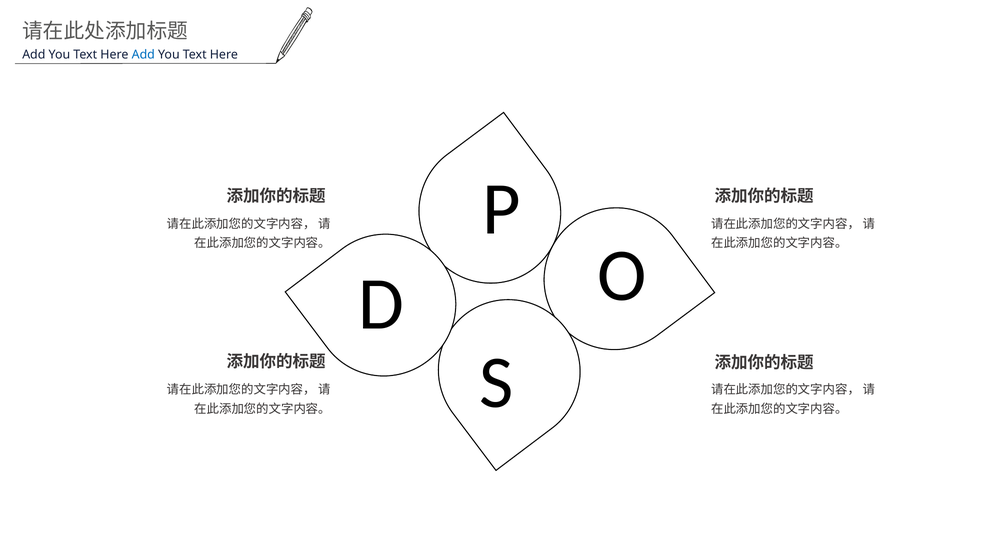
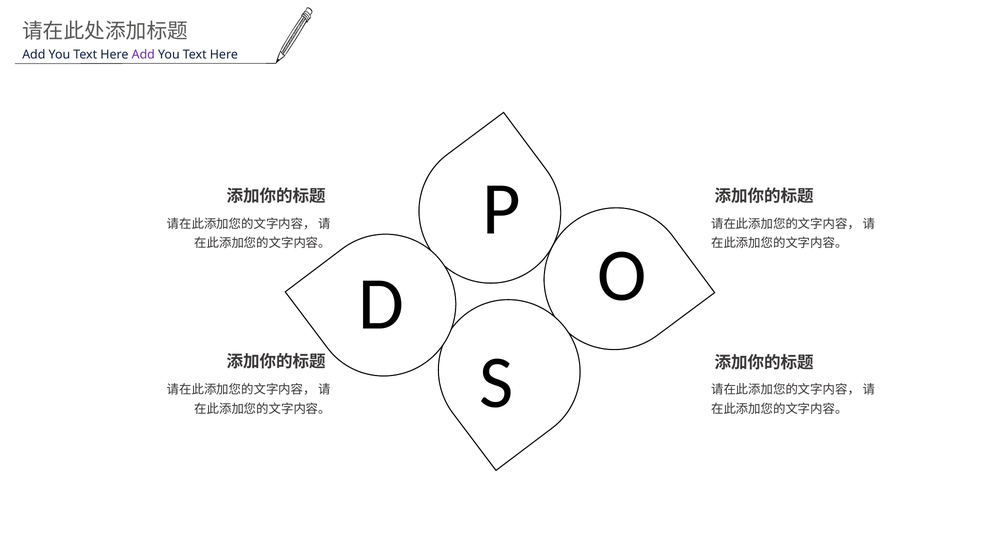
Add colour: blue -> purple (143, 55)
